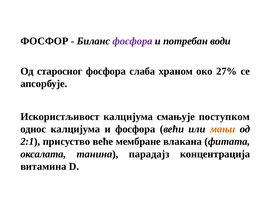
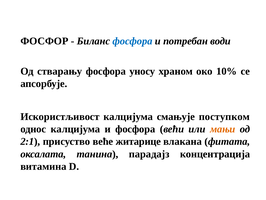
фосфора colour: purple -> blue (132, 41)
старосног: старосног -> стварању (60, 71)
слаба: слаба -> уносу (142, 71)
27%: 27% -> 10% (227, 71)
мембране: мембране -> житарице (138, 141)
